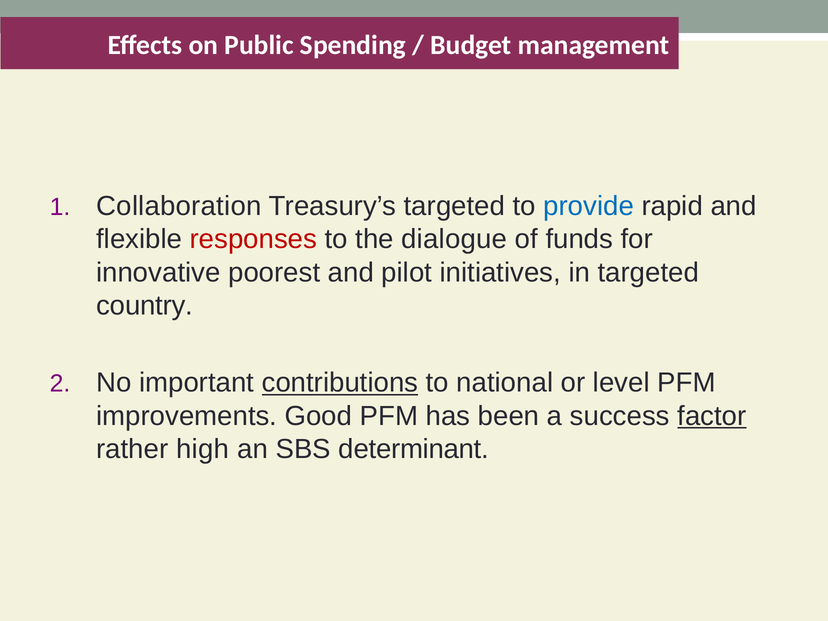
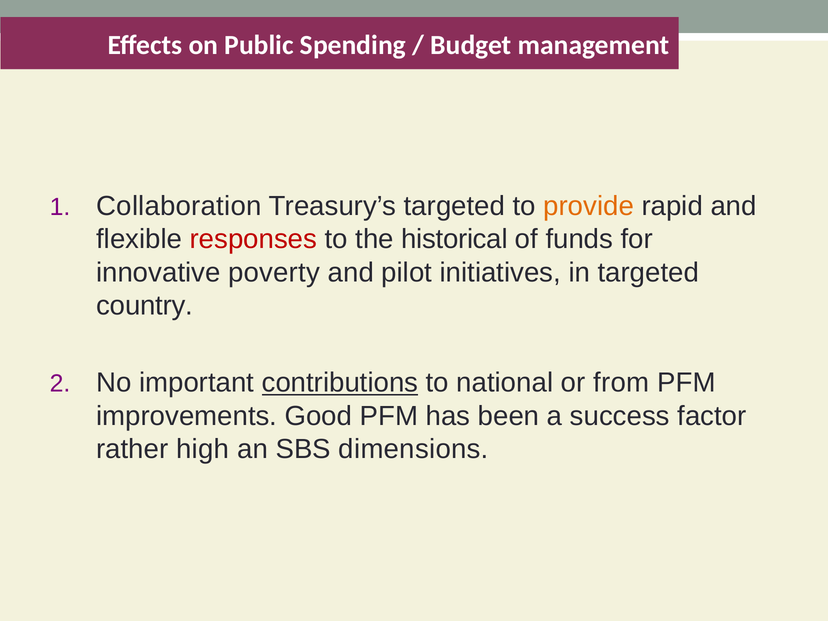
provide colour: blue -> orange (589, 206)
dialogue: dialogue -> historical (454, 239)
poorest: poorest -> poverty (274, 272)
level: level -> from (621, 383)
factor underline: present -> none (712, 416)
determinant: determinant -> dimensions (413, 449)
